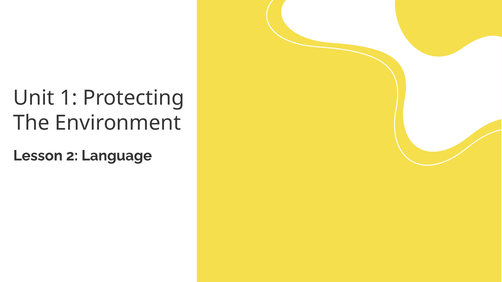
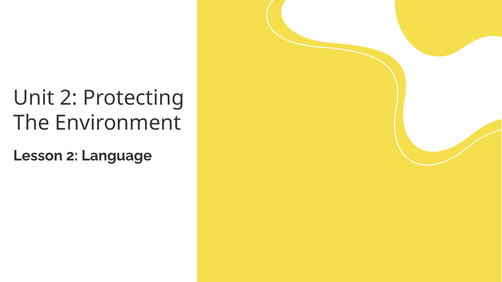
Unit 1: 1 -> 2 (69, 98)
